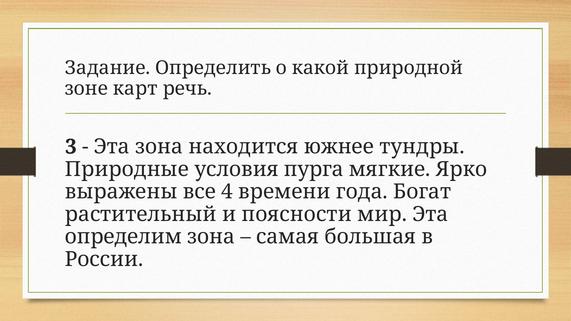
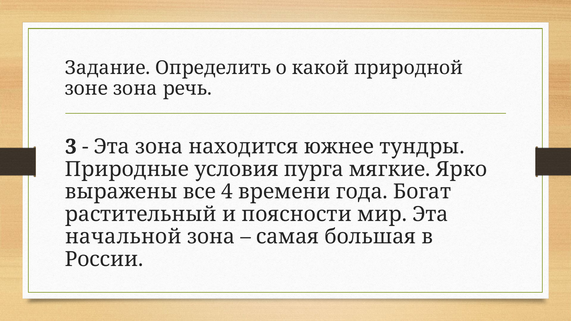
зоне карт: карт -> зона (135, 88)
определим: определим -> начальной (123, 237)
